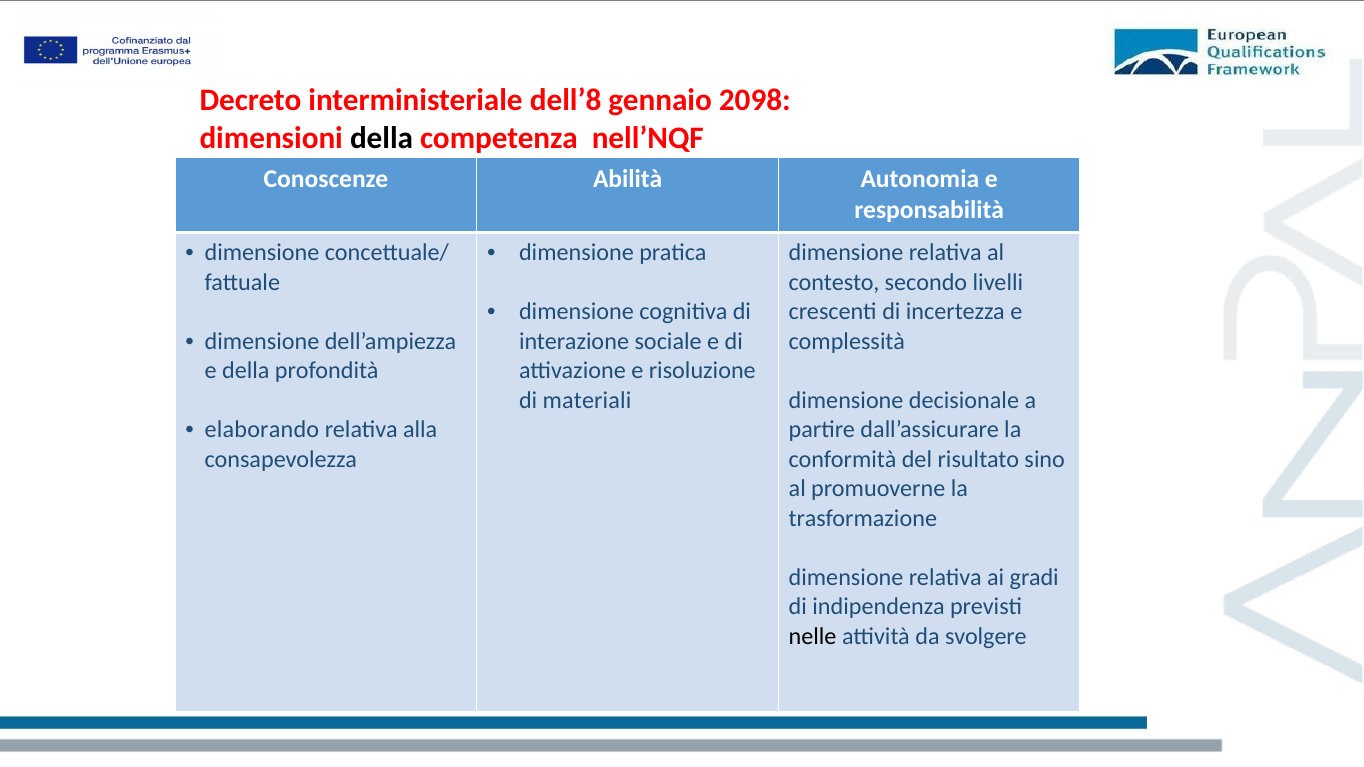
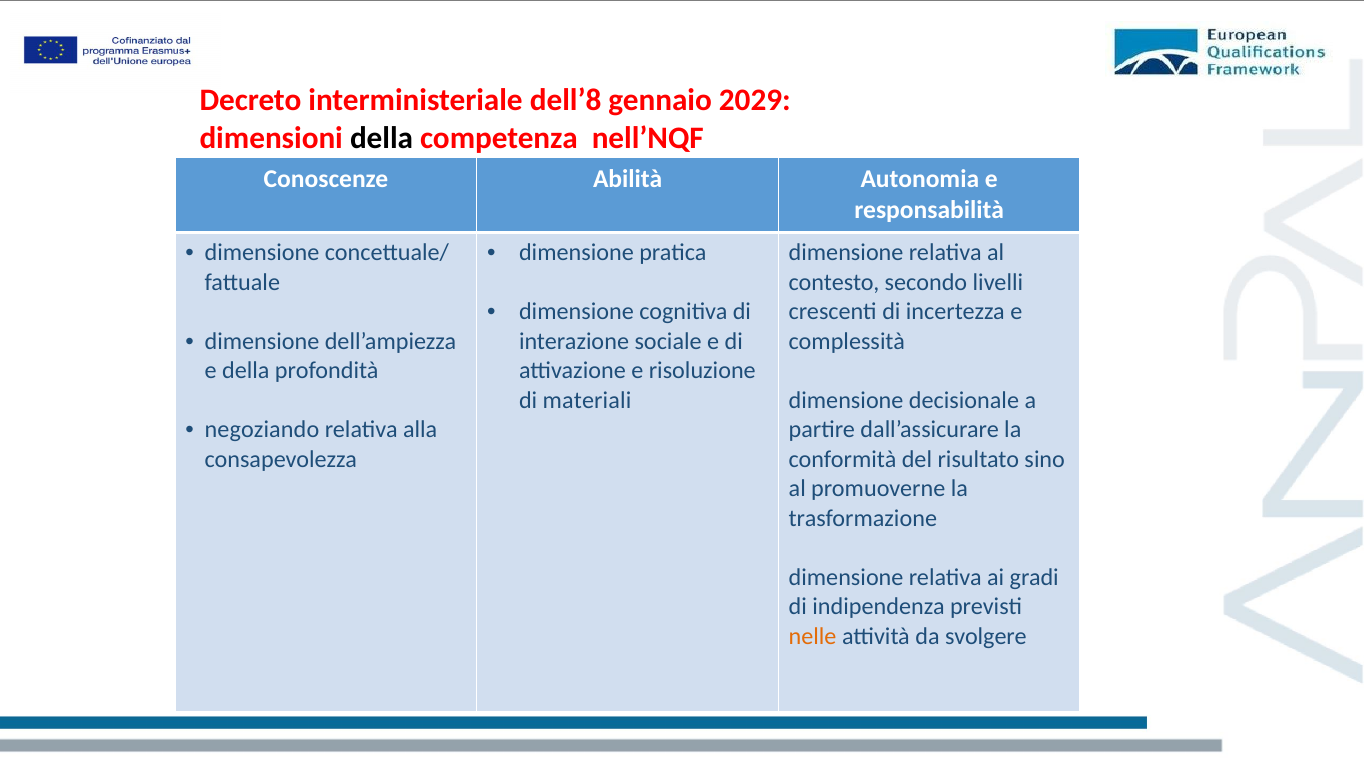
2098: 2098 -> 2029 (755, 101)
elaborando: elaborando -> negoziando (262, 430)
nelle colour: black -> orange (813, 637)
